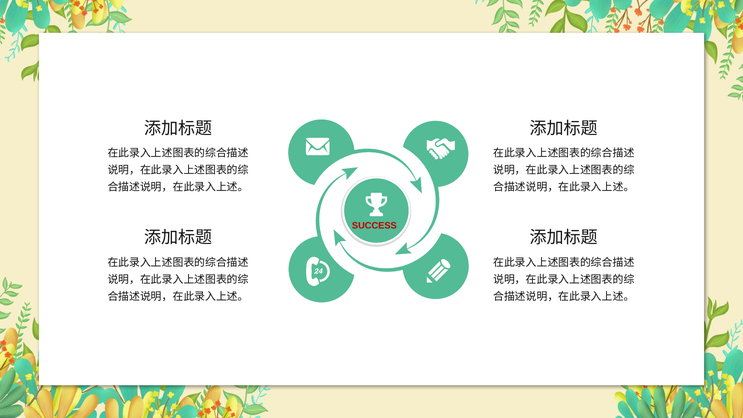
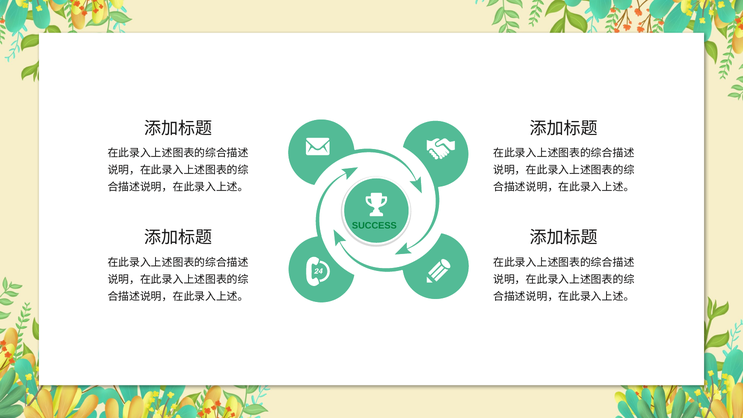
SUCCESS colour: red -> green (374, 226)
